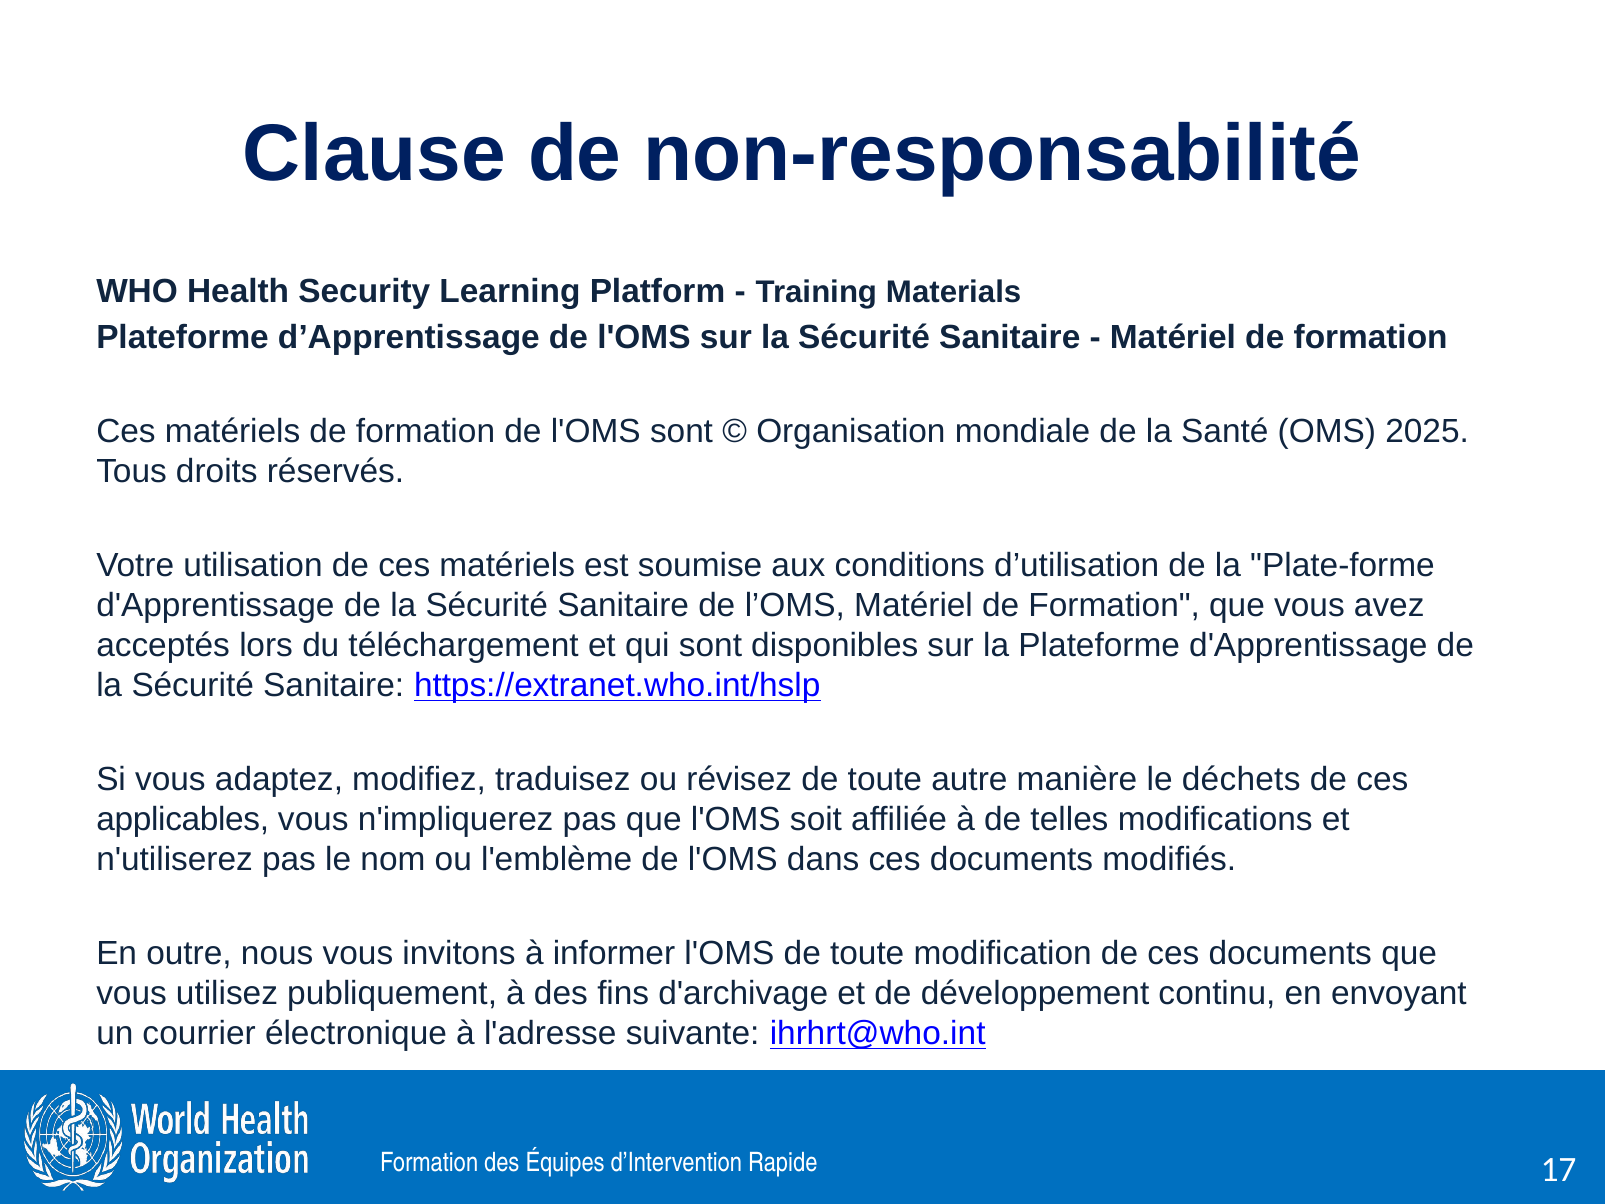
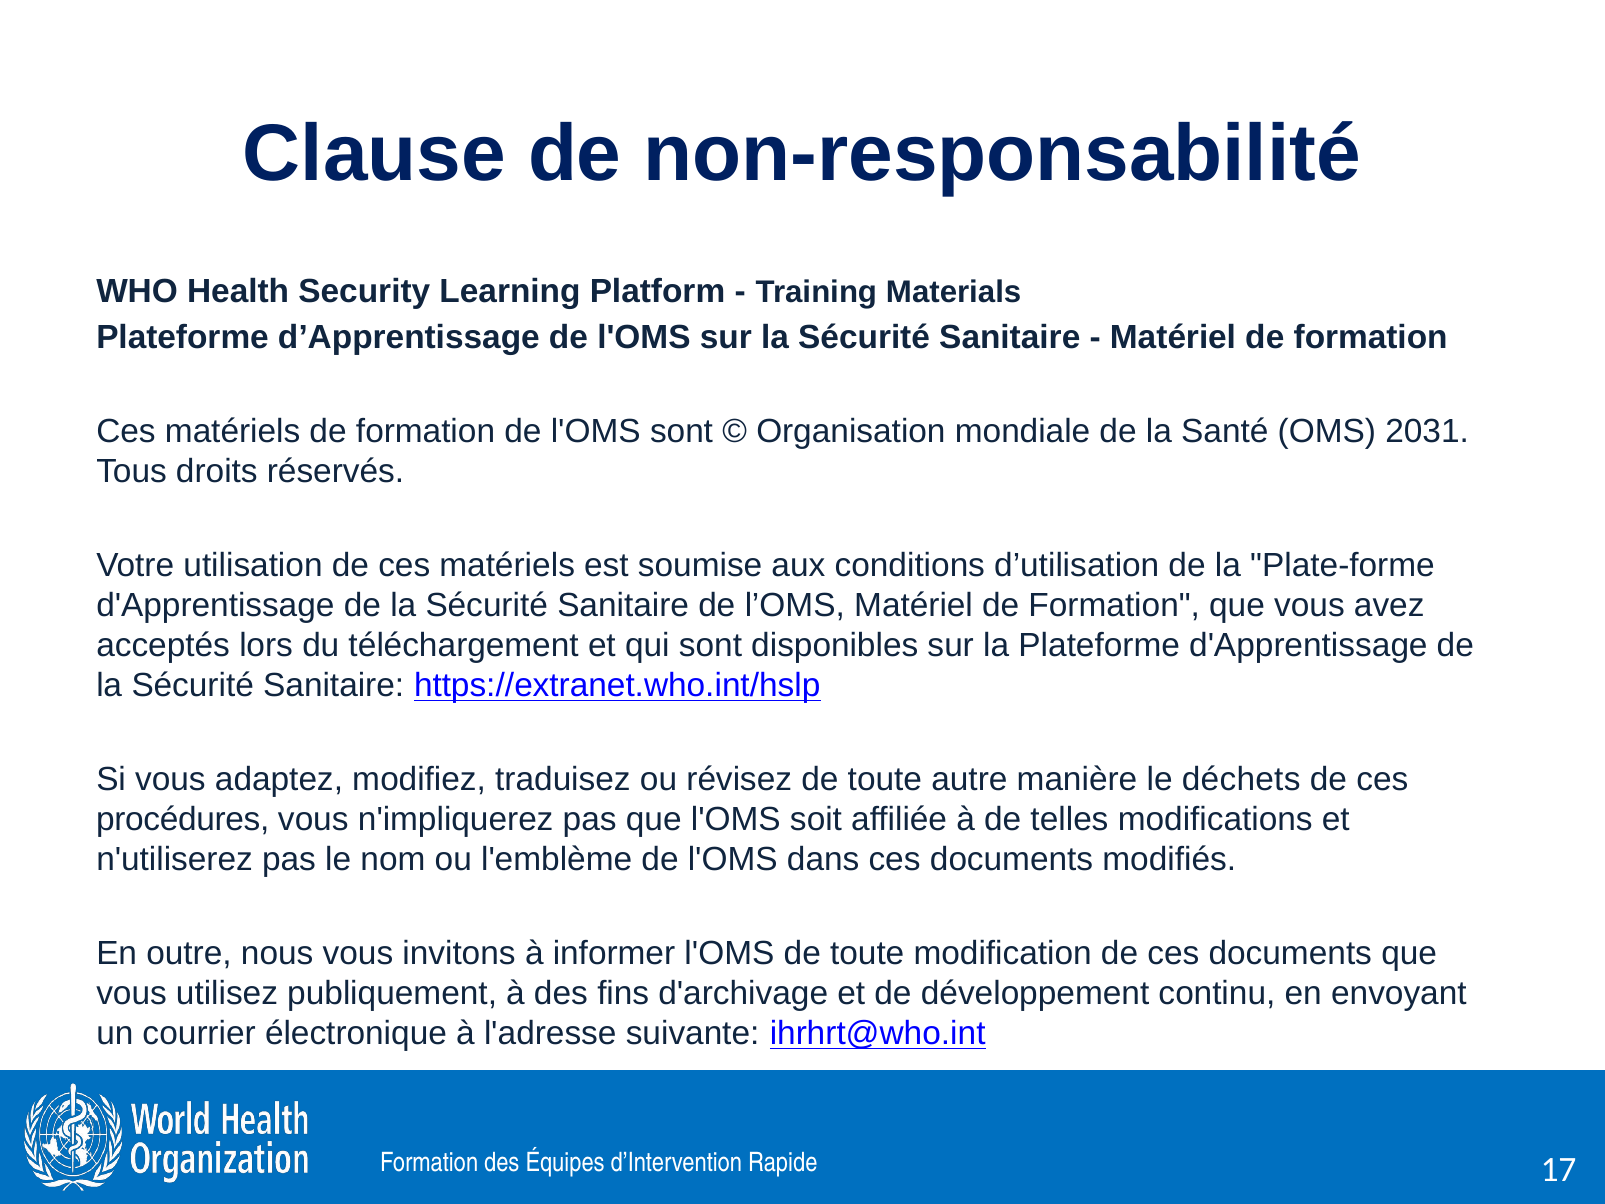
2025: 2025 -> 2031 (1427, 431)
applicables: applicables -> procédures (183, 819)
